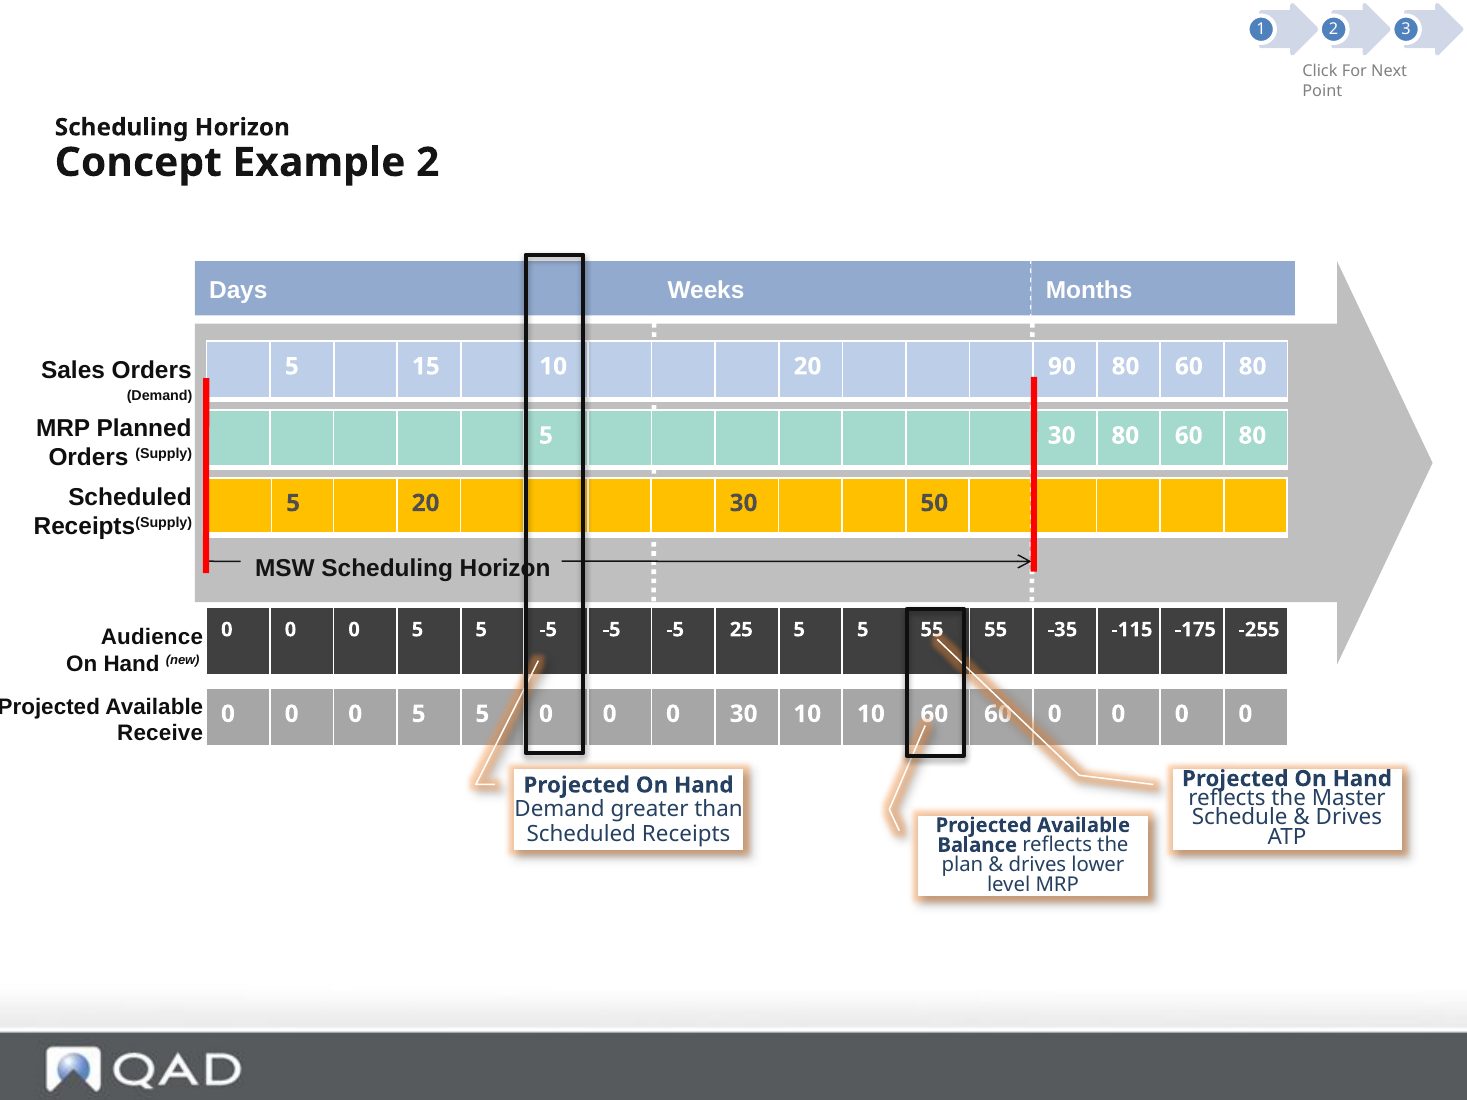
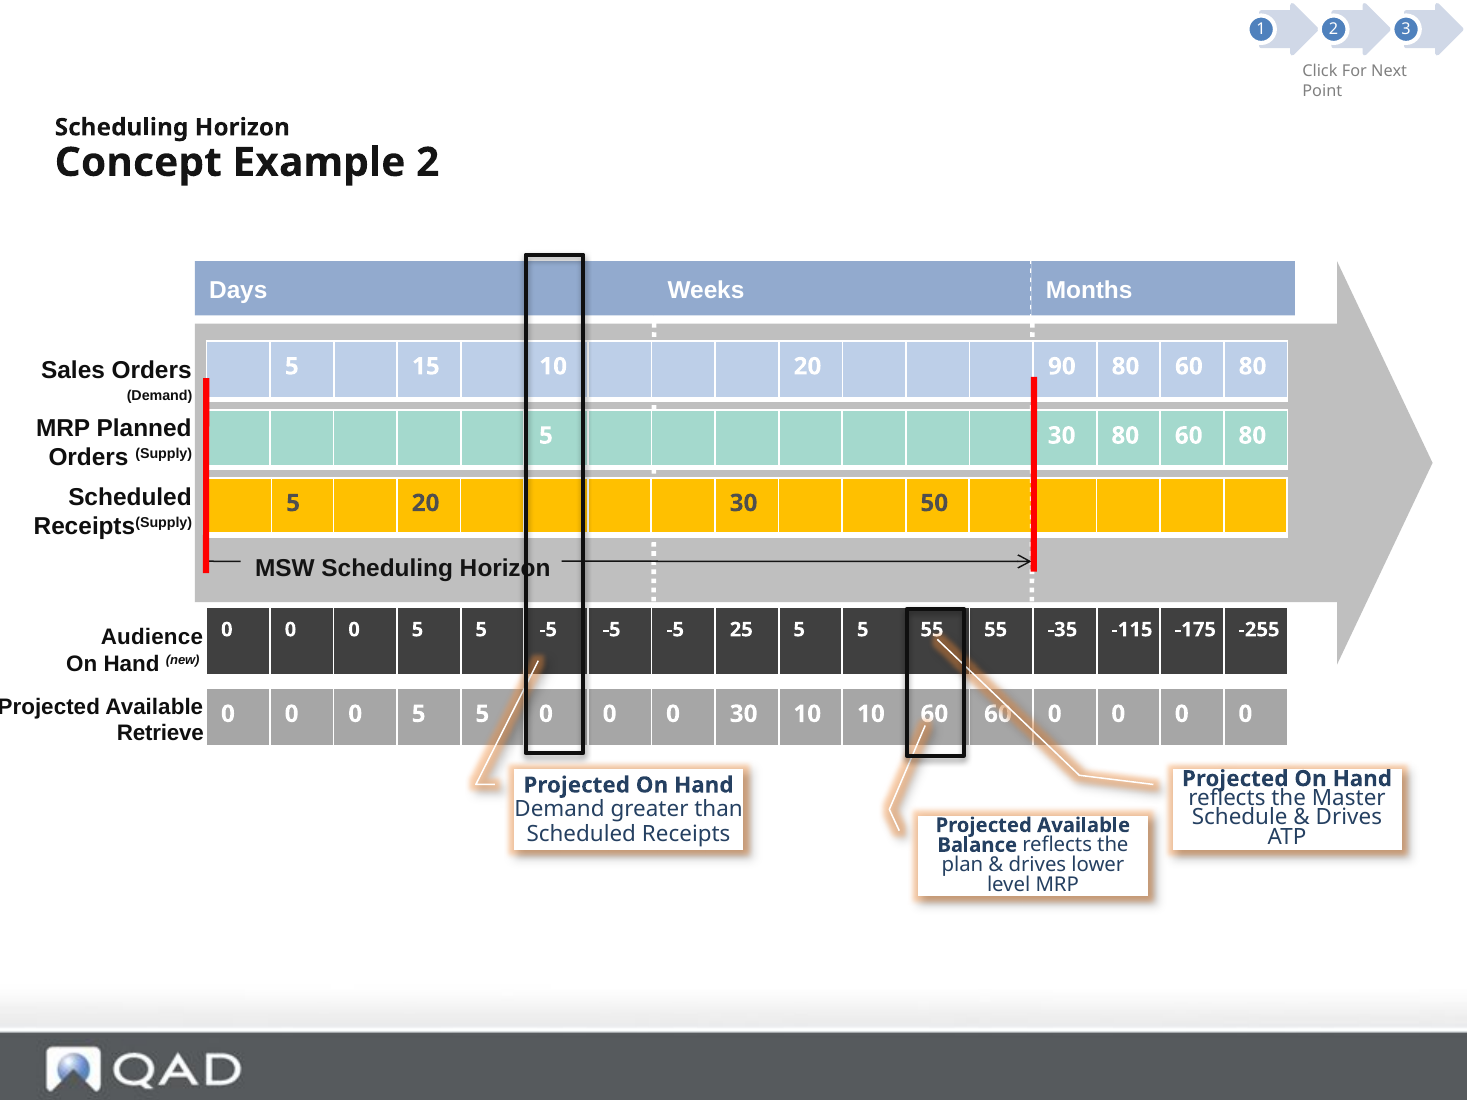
Receive: Receive -> Retrieve (160, 734)
